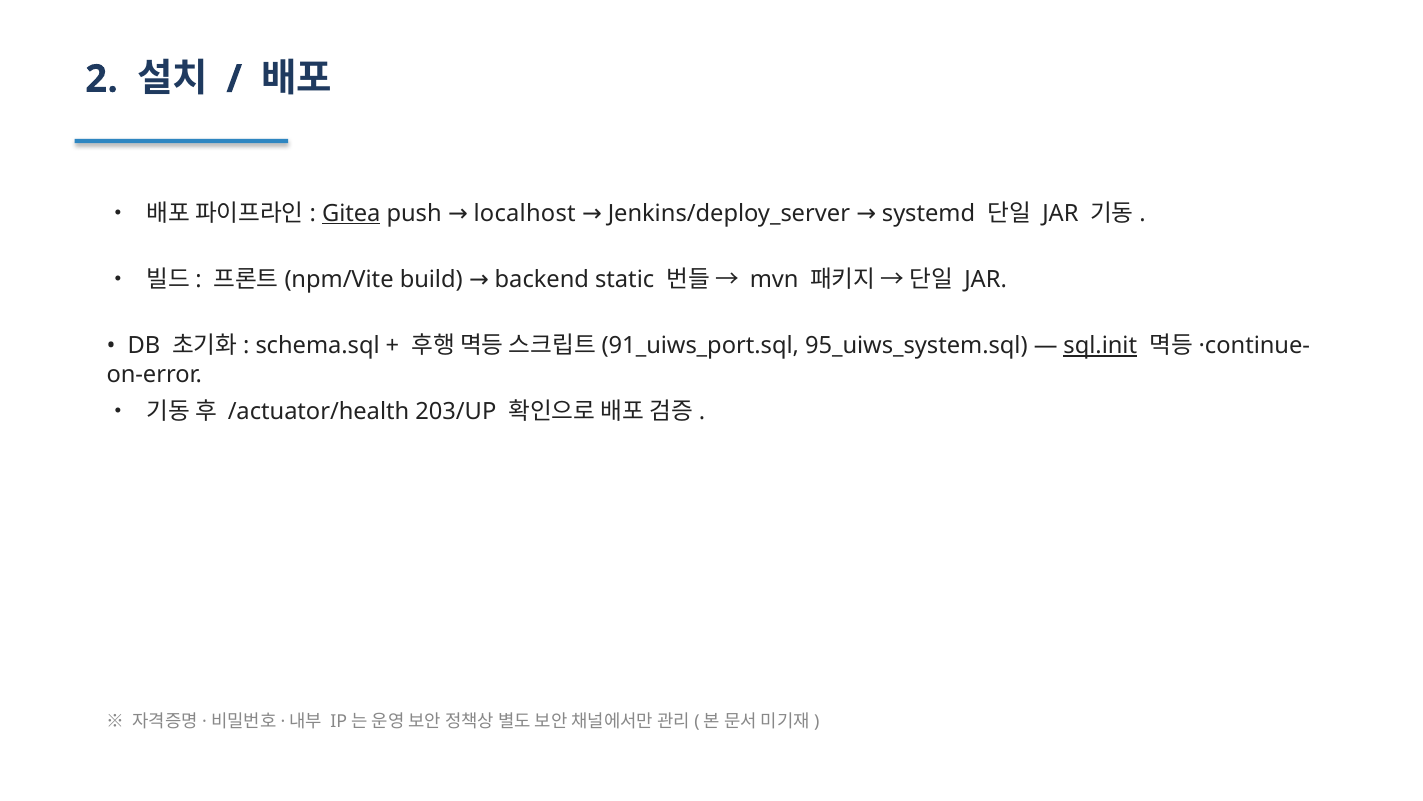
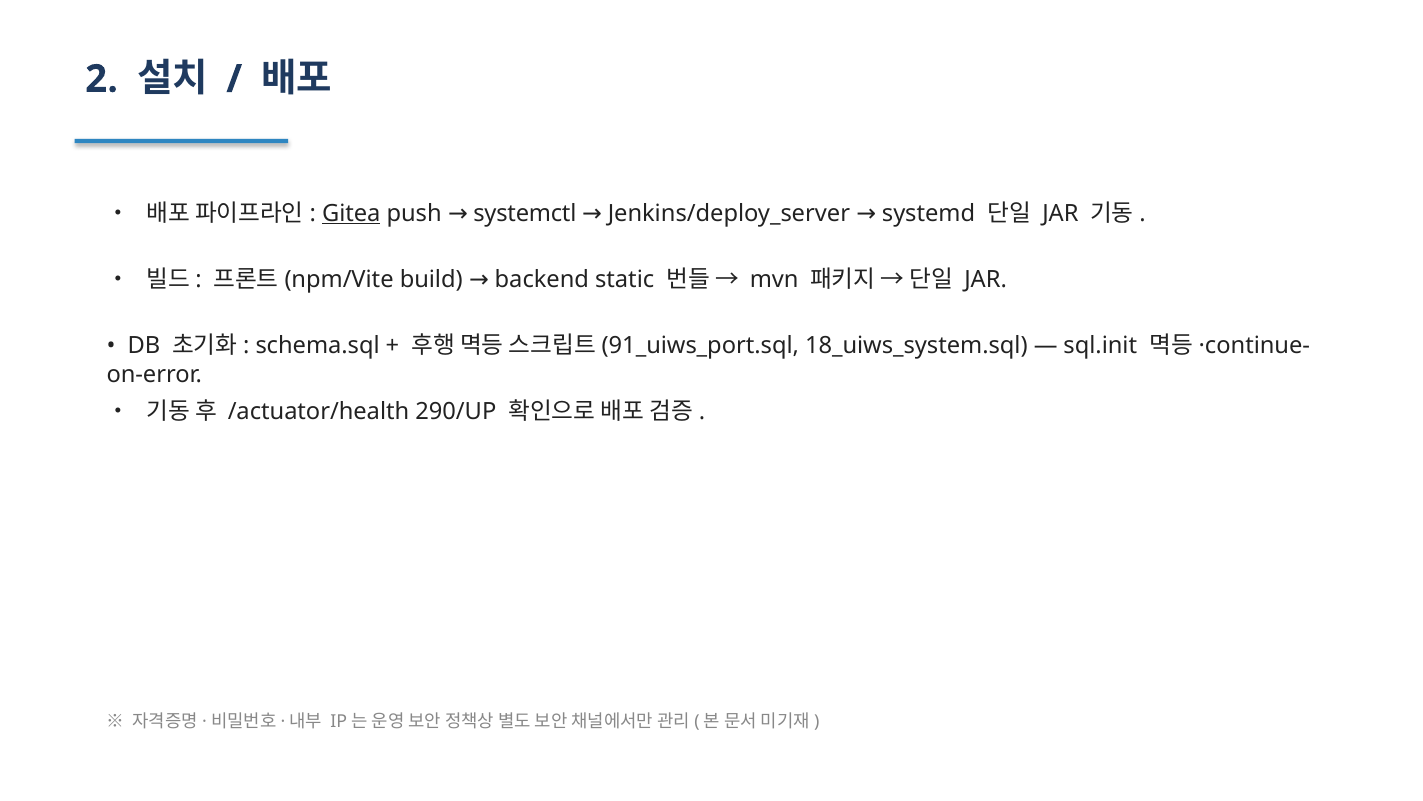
localhost: localhost -> systemctl (525, 213)
95_uiws_system.sql: 95_uiws_system.sql -> 18_uiws_system.sql (916, 346)
sql.init underline: present -> none (1100, 346)
203/UP: 203/UP -> 290/UP (456, 412)
